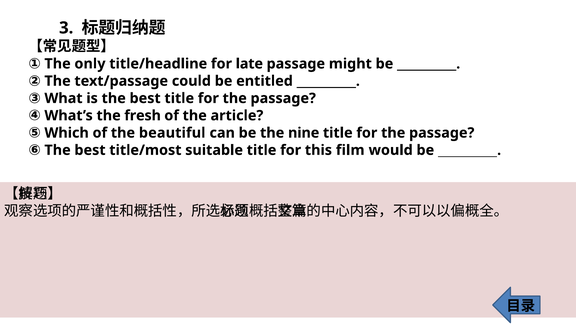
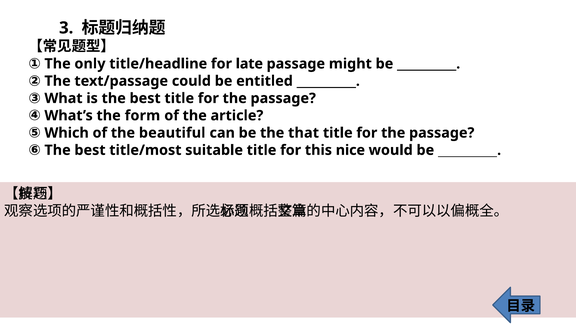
fresh: fresh -> form (142, 116)
nine: nine -> that (304, 133)
film: film -> nice (350, 150)
